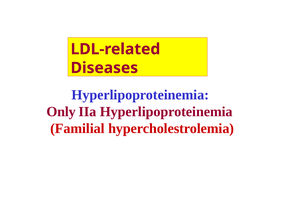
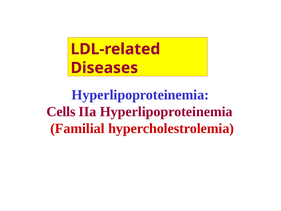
Only: Only -> Cells (61, 112)
